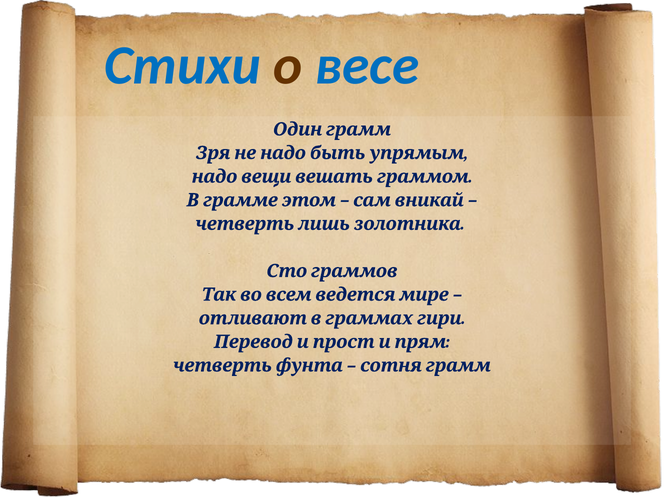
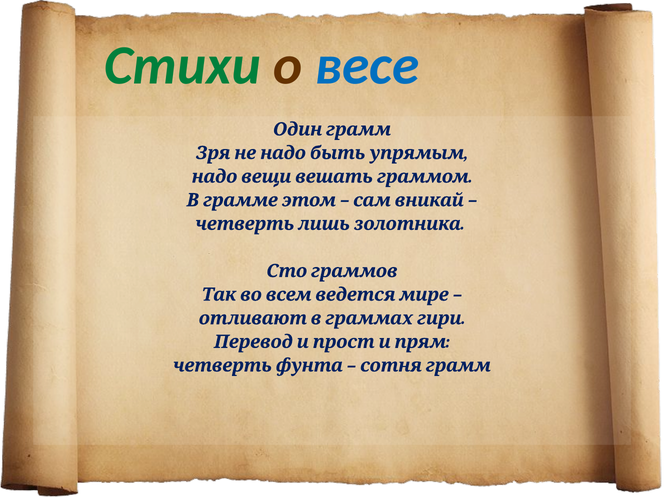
Стихи colour: blue -> green (182, 65)
